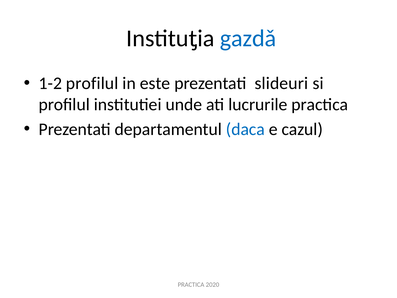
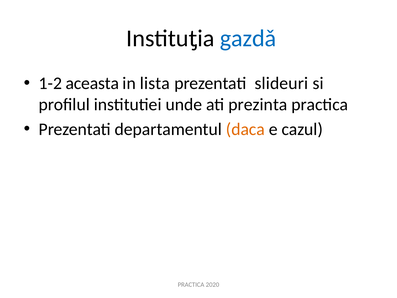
1-2 profilul: profilul -> aceasta (92, 83)
este: este -> lista (155, 83)
lucrurile: lucrurile -> prezinta (258, 104)
daca colour: blue -> orange (245, 129)
